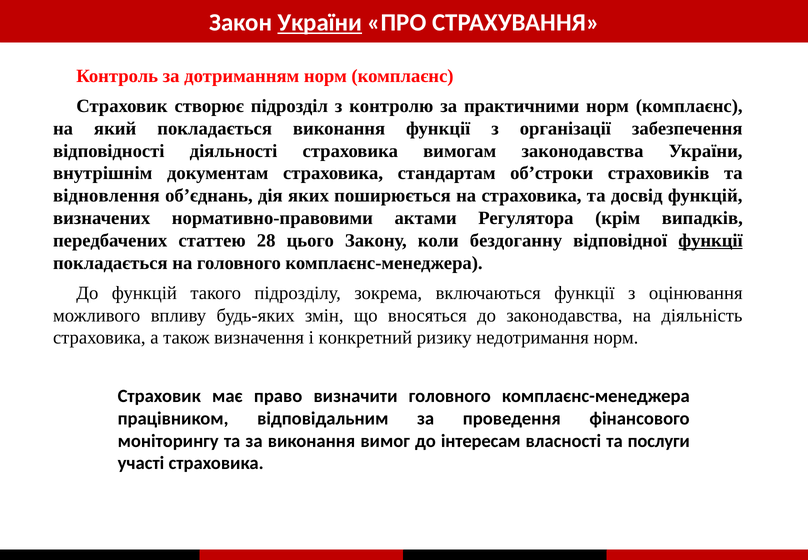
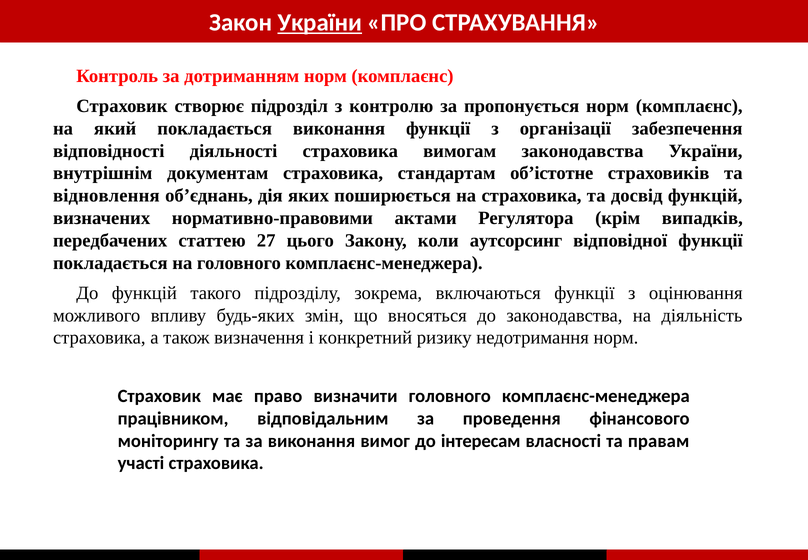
практичними: практичними -> пропонується (522, 106)
об’строки: об’строки -> об’істотне (552, 173)
28: 28 -> 27 (266, 240)
бездоганну: бездоганну -> аутсорсинг (516, 240)
функції underline: present -> none (711, 240)
послуги: послуги -> правам (659, 440)
